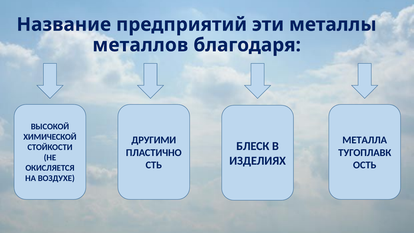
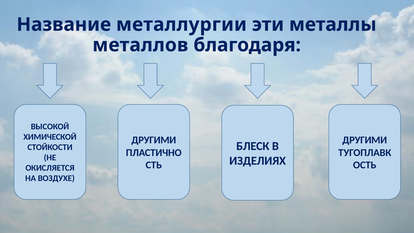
предприятий: предприятий -> металлургии (181, 25)
МЕТАЛЛА: МЕТАЛЛА -> ДРУГИМИ (365, 140)
